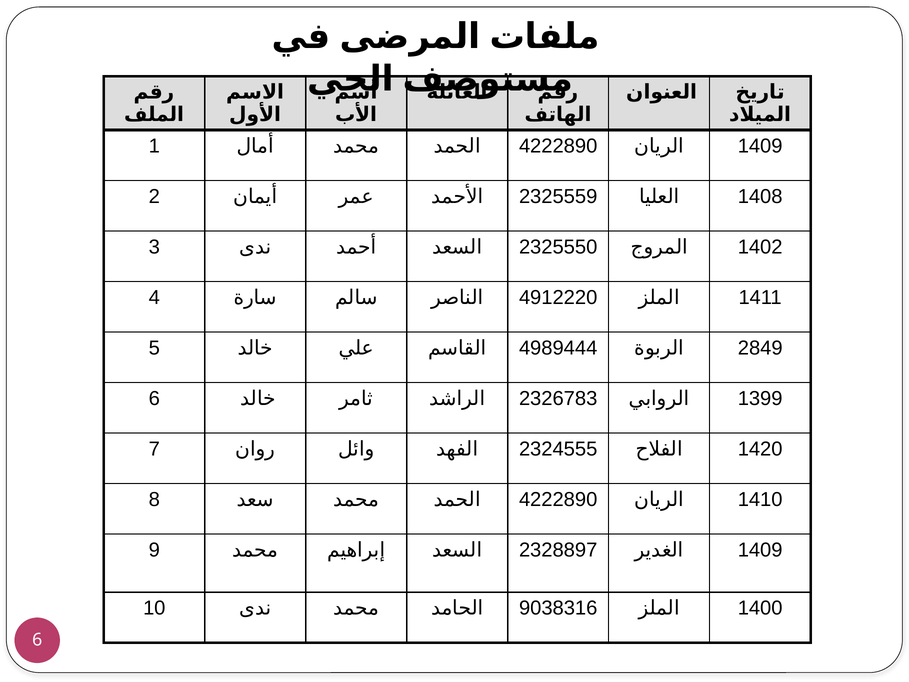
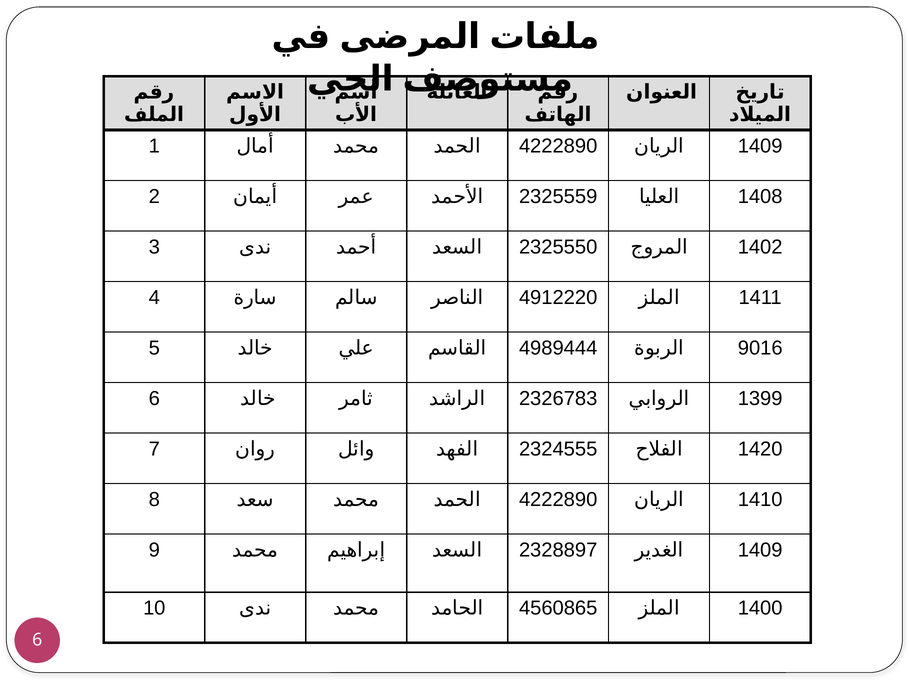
2849: 2849 -> 9016 (760, 348)
9038316: 9038316 -> 4560865 (558, 608)
